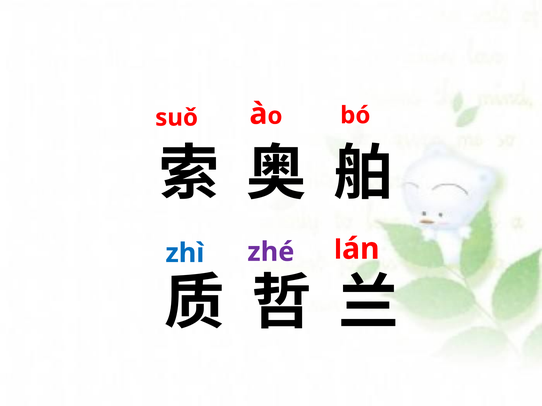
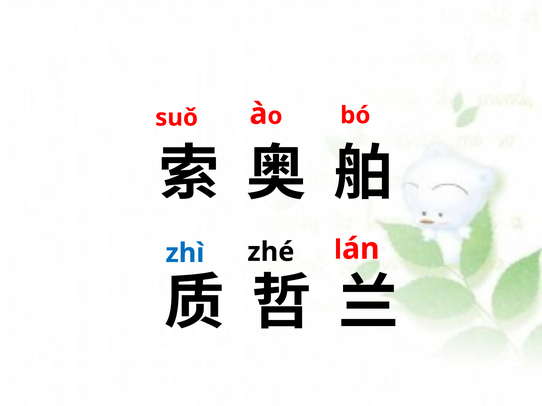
zhé colour: purple -> black (271, 252)
